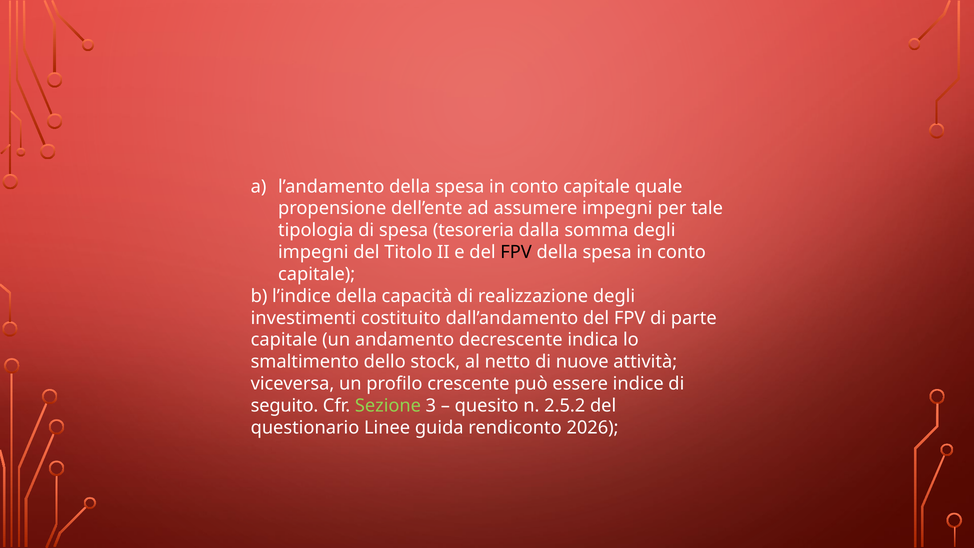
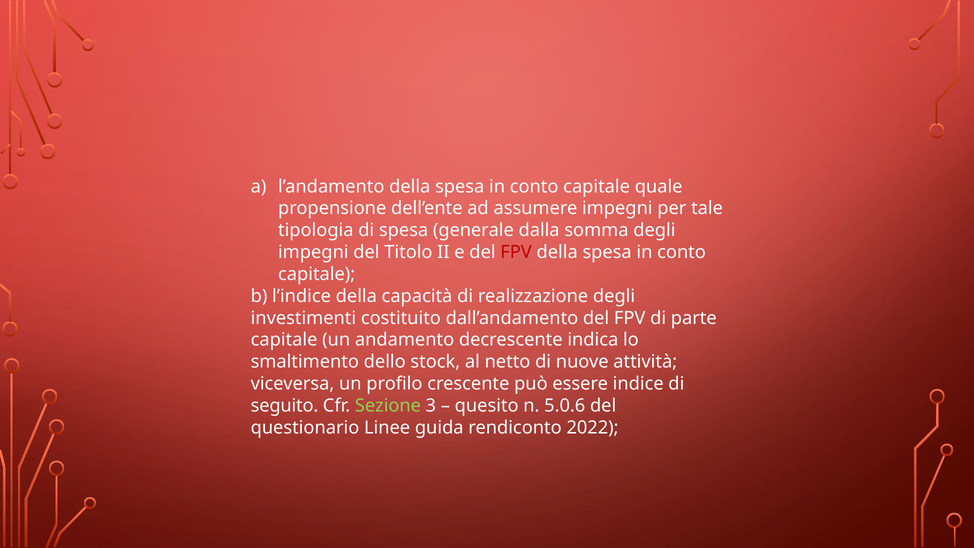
tesoreria: tesoreria -> generale (473, 230)
FPV colour: black -> red (516, 252)
2.5.2: 2.5.2 -> 5.0.6 (565, 406)
2026: 2026 -> 2022 (593, 428)
